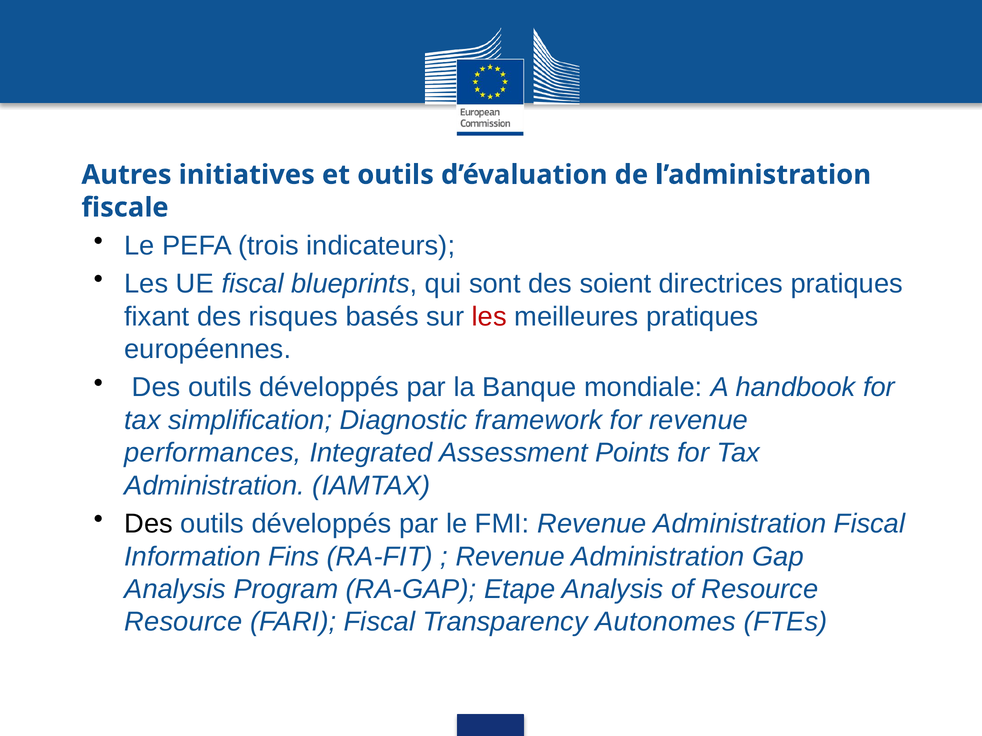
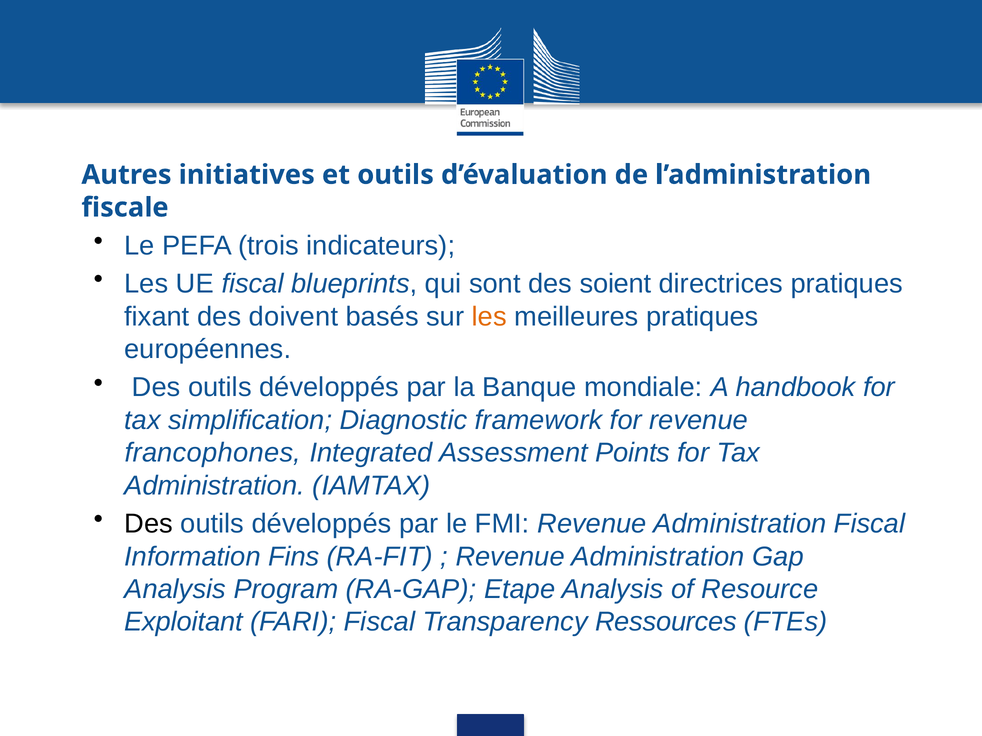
risques: risques -> doivent (293, 317)
les colour: red -> orange (489, 317)
performances: performances -> francophones (213, 453)
Resource: Resource -> Exploitant (184, 622)
Autonomes: Autonomes -> Ressources (666, 622)
